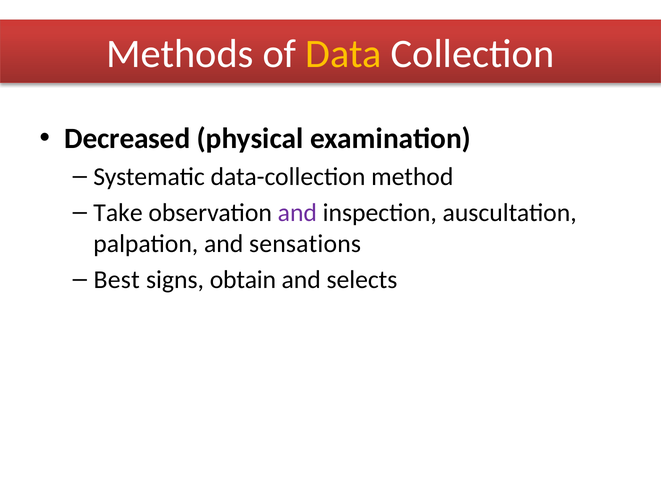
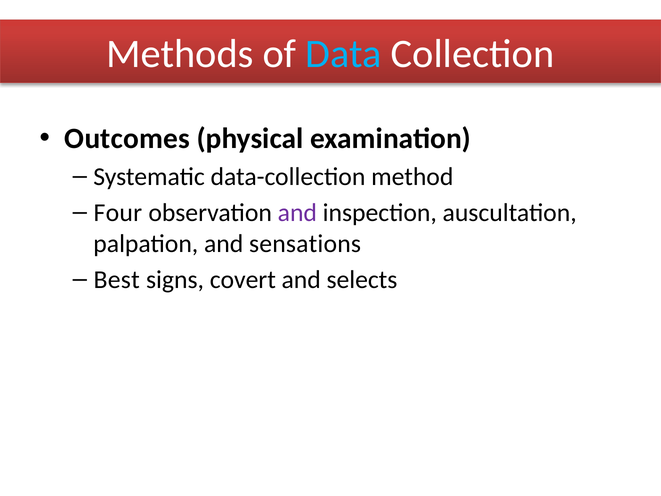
Data colour: yellow -> light blue (344, 54)
Decreased: Decreased -> Outcomes (127, 139)
Take: Take -> Four (118, 213)
obtain: obtain -> covert (243, 280)
